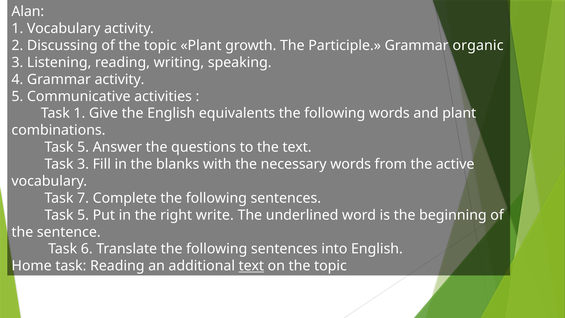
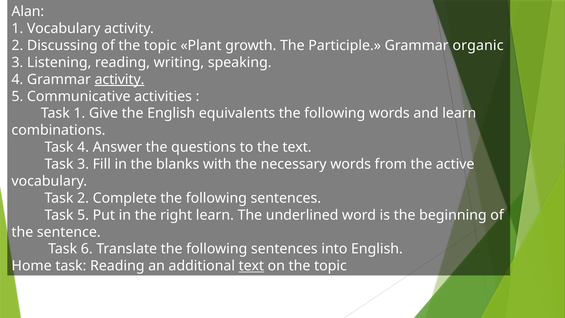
activity underline: none -> present (120, 79)
and plant: plant -> learn (459, 113)
5: 5 -> 4 (83, 147)
Task 7: 7 -> 2 (83, 198)
right write: write -> learn (215, 215)
